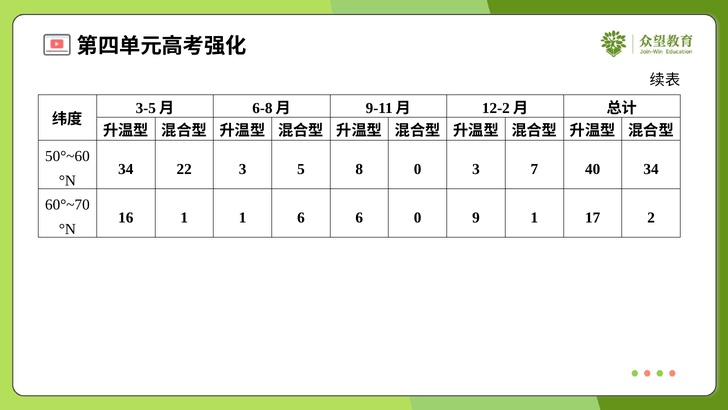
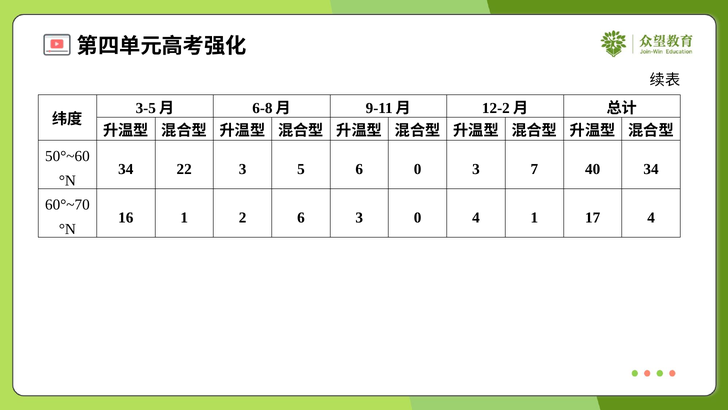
5 8: 8 -> 6 (359, 169)
1 1: 1 -> 2 (243, 217)
6 6: 6 -> 3 (359, 217)
0 9: 9 -> 4 (476, 217)
17 2: 2 -> 4 (651, 217)
